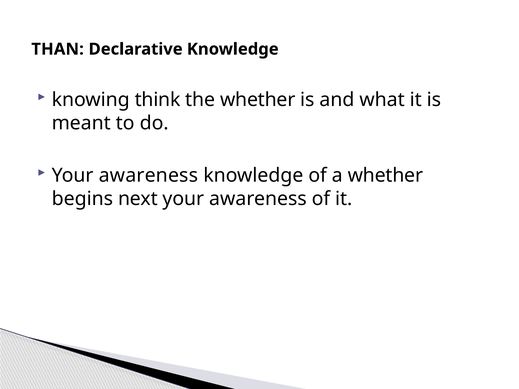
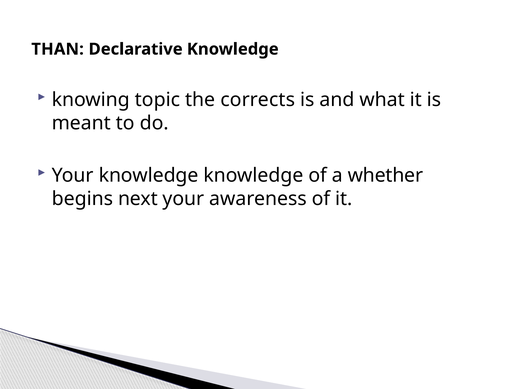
think: think -> topic (158, 100)
the whether: whether -> corrects (258, 100)
awareness: awareness -> knowledge (149, 176)
